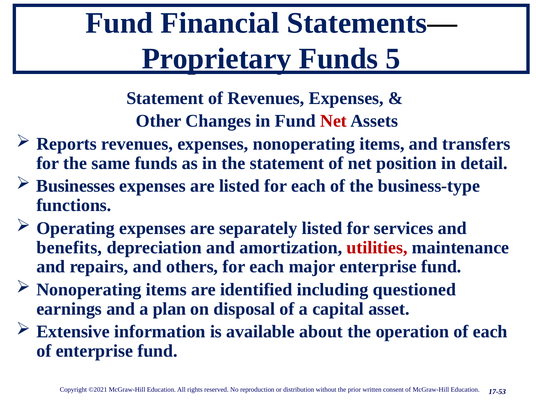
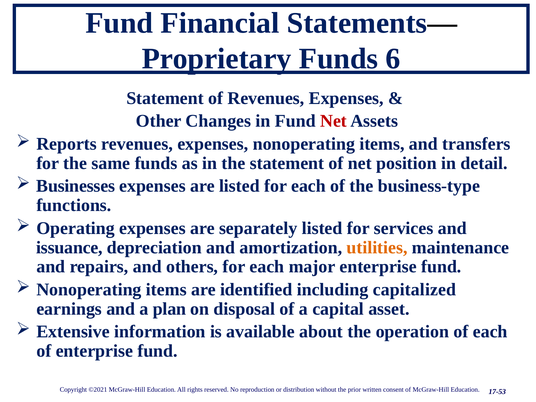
5: 5 -> 6 (393, 59)
benefits: benefits -> issuance (69, 247)
utilities colour: red -> orange (377, 247)
questioned: questioned -> capitalized (414, 290)
